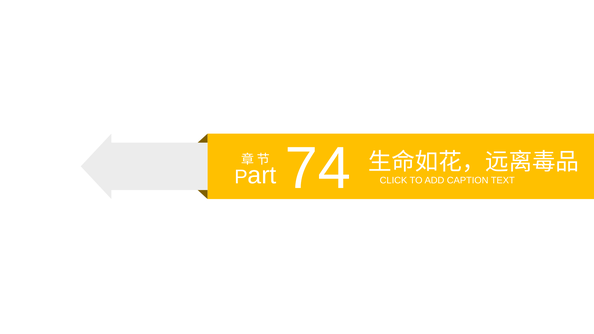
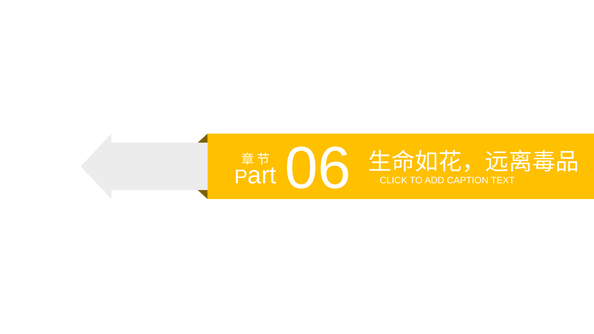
74: 74 -> 06 (318, 169)
